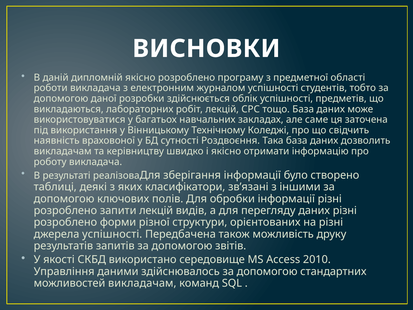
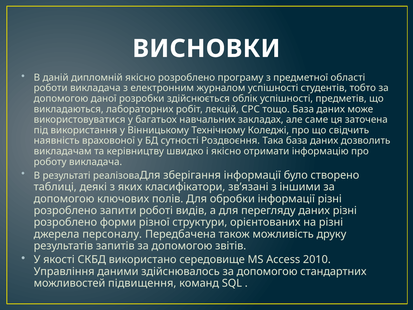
запити лекцій: лекцій -> роботі (156, 210)
джерела успішності: успішності -> персоналу (112, 234)
можливостей викладачам: викладачам -> підвищення (142, 283)
